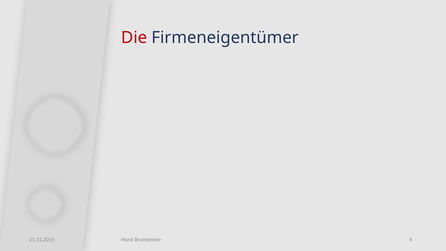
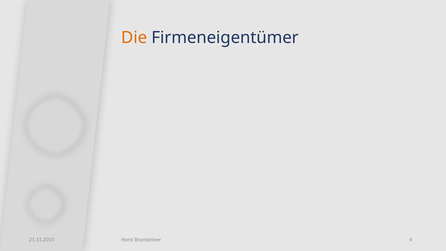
Die colour: red -> orange (134, 37)
